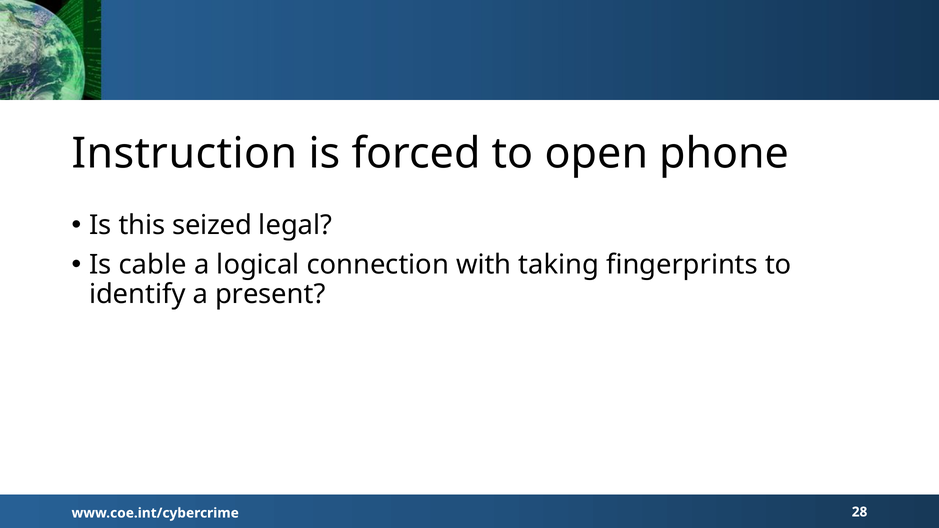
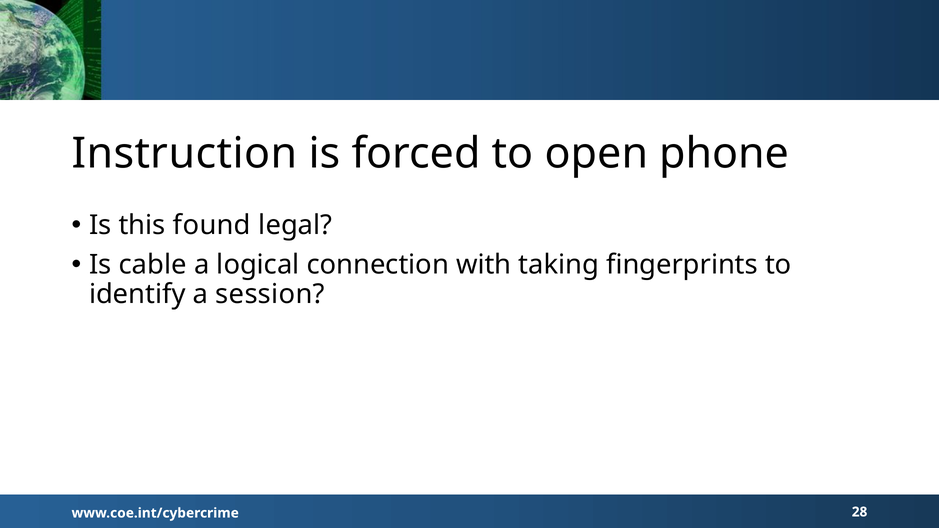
seized: seized -> found (212, 225)
present: present -> session (270, 294)
